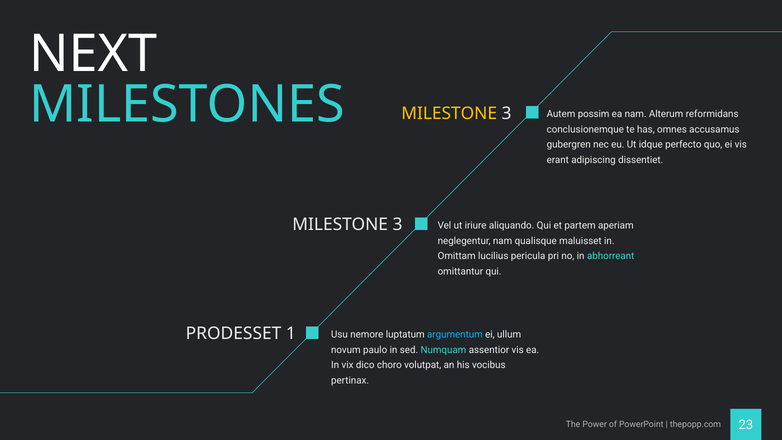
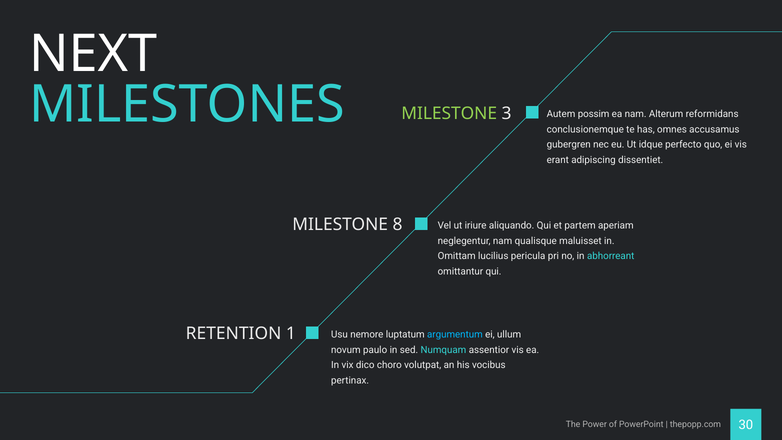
MILESTONE colour: yellow -> light green (449, 113)
3: 3 -> 8 (398, 225)
PRODESSET: PRODESSET -> RETENTION (234, 334)
23: 23 -> 30 (746, 425)
